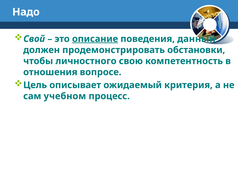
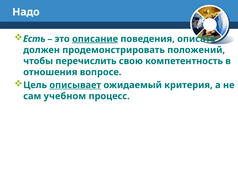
Свой: Свой -> Есть (34, 39)
данный: данный -> описать (196, 39)
обстановки: обстановки -> положений (196, 50)
личностного: личностного -> перечислить (86, 61)
описывает underline: none -> present (75, 85)
